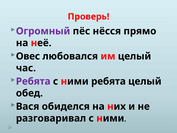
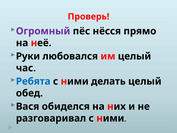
Овес: Овес -> Руки (28, 56)
Ребята colour: purple -> blue (33, 81)
ними ребята: ребята -> делать (108, 81)
